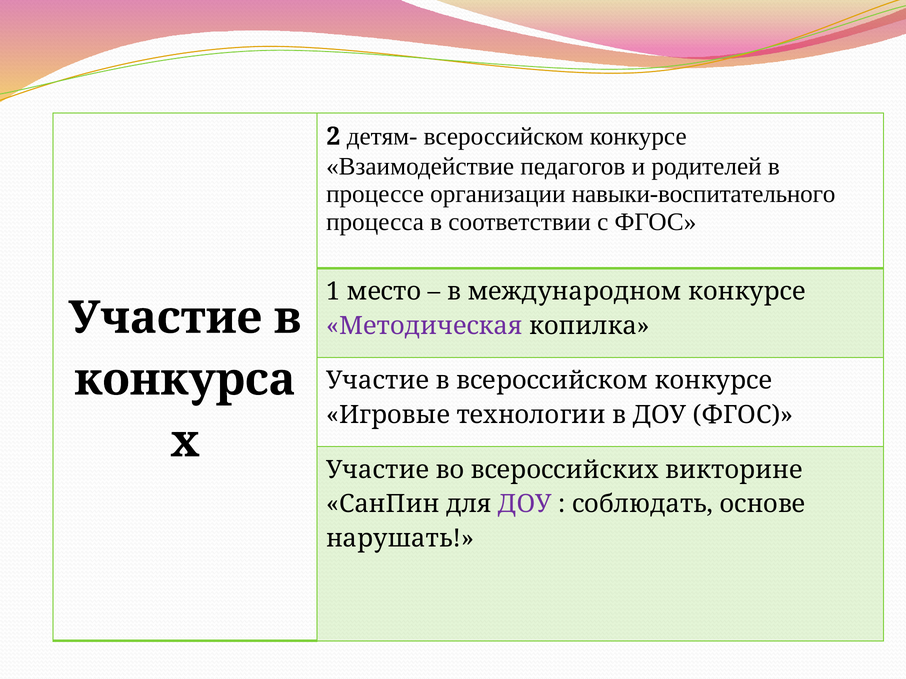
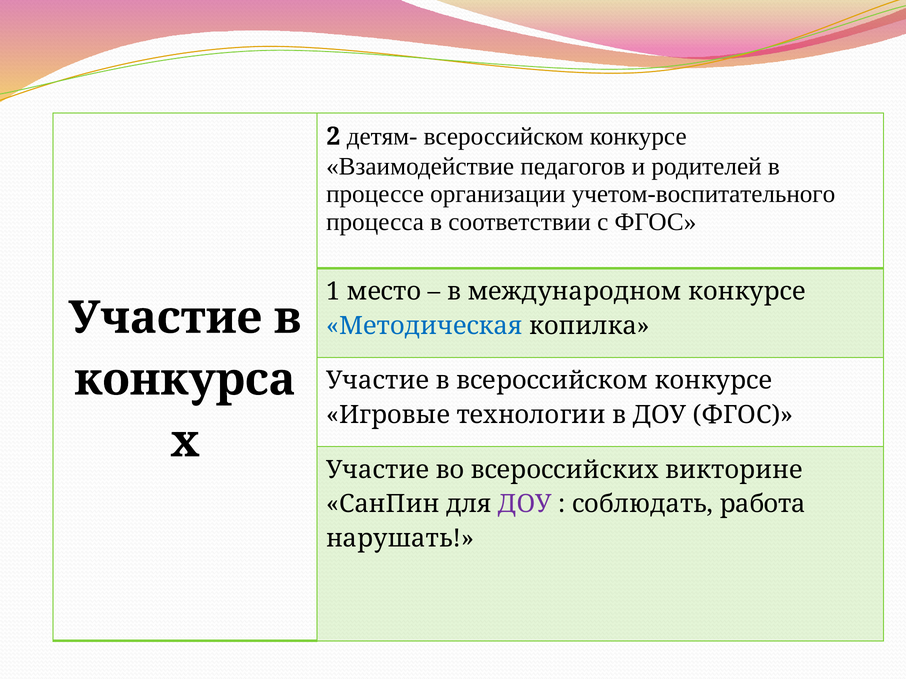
навыки-воспитательного: навыки-воспитательного -> учетом-воспитательного (704, 194)
Методическая colour: purple -> blue (424, 326)
основе: основе -> работа (763, 505)
